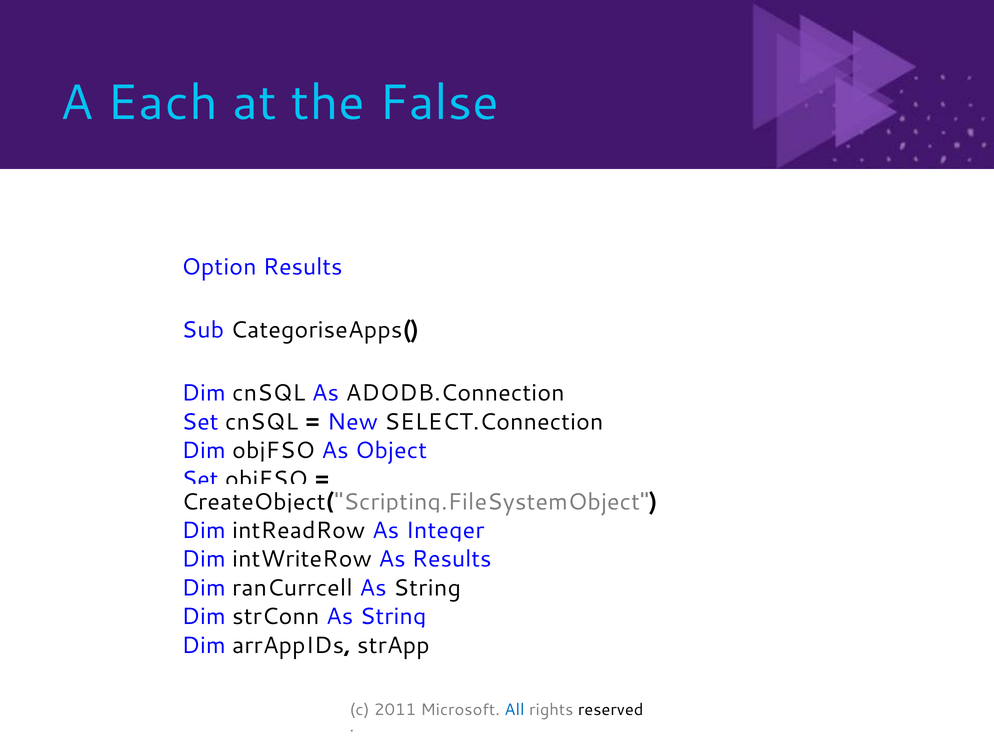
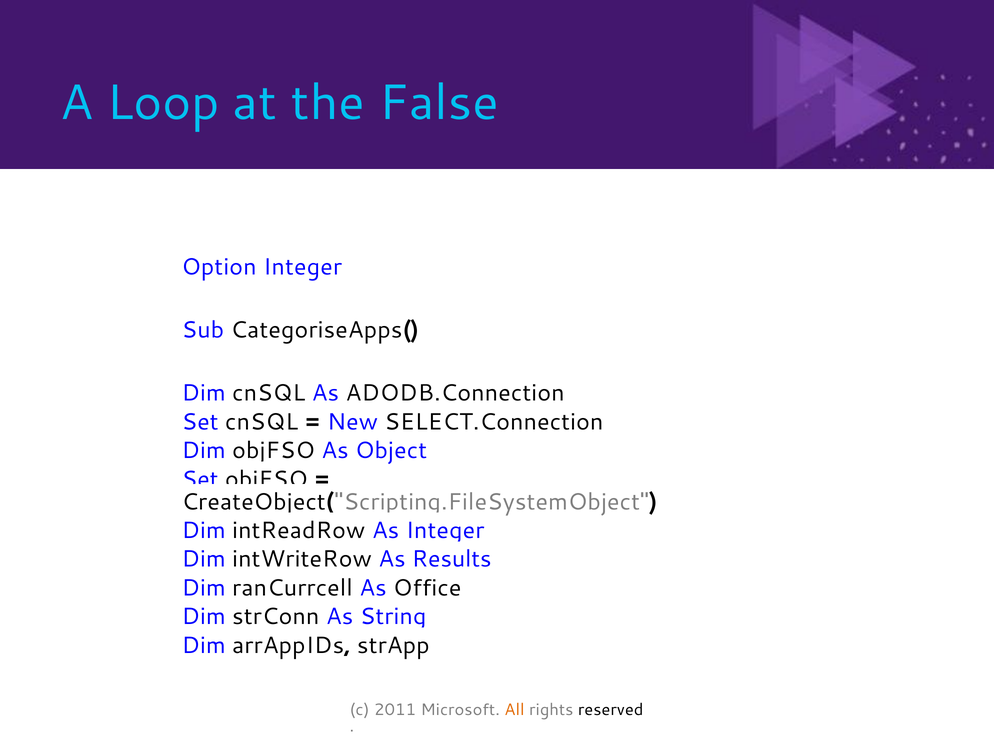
Each: Each -> Loop (163, 103)
Option Results: Results -> Integer (303, 267)
String: String -> Office (427, 588)
All colour: blue -> orange (514, 710)
